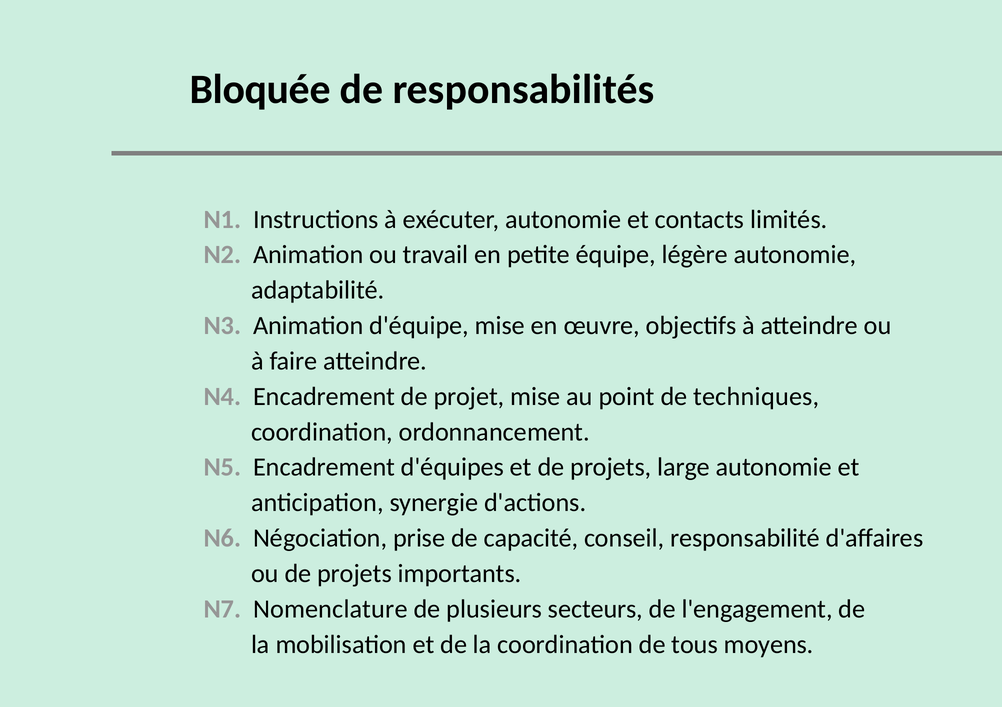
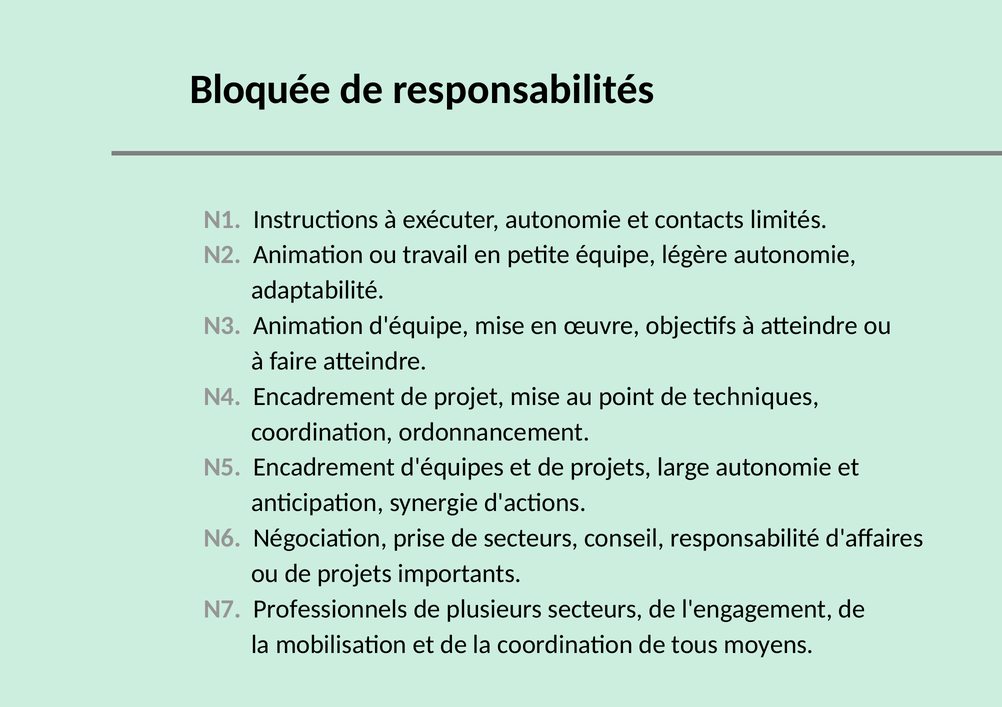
de capacité: capacité -> secteurs (531, 539)
Nomenclature: Nomenclature -> Professionnels (330, 609)
